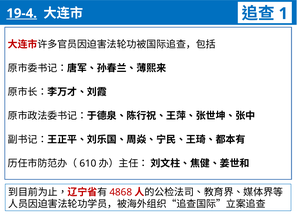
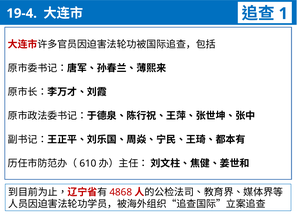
19-4 underline: present -> none (22, 13)
